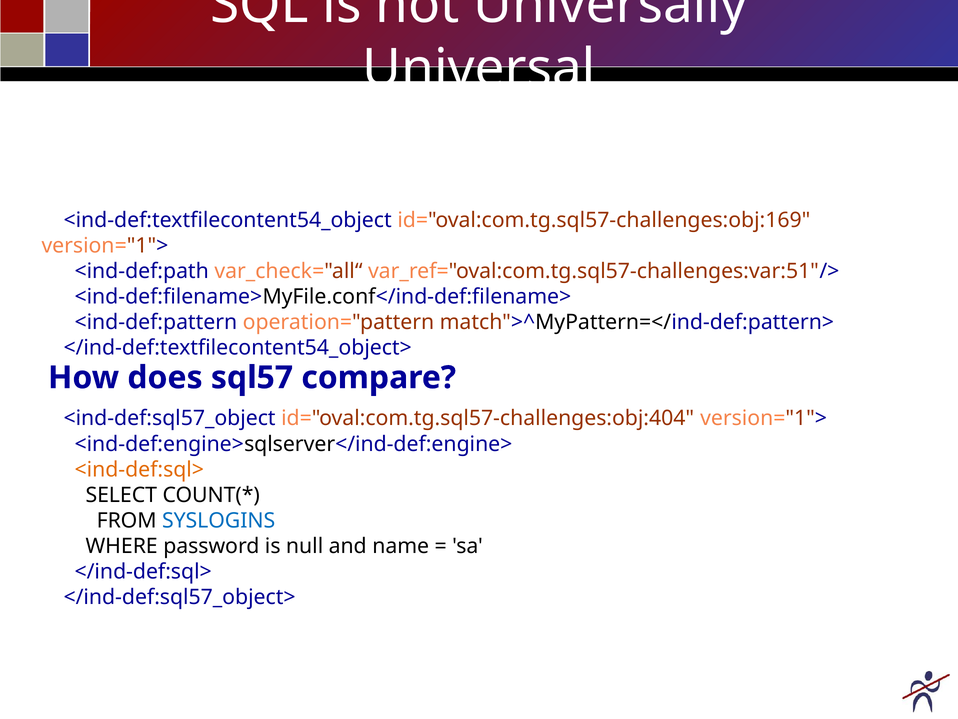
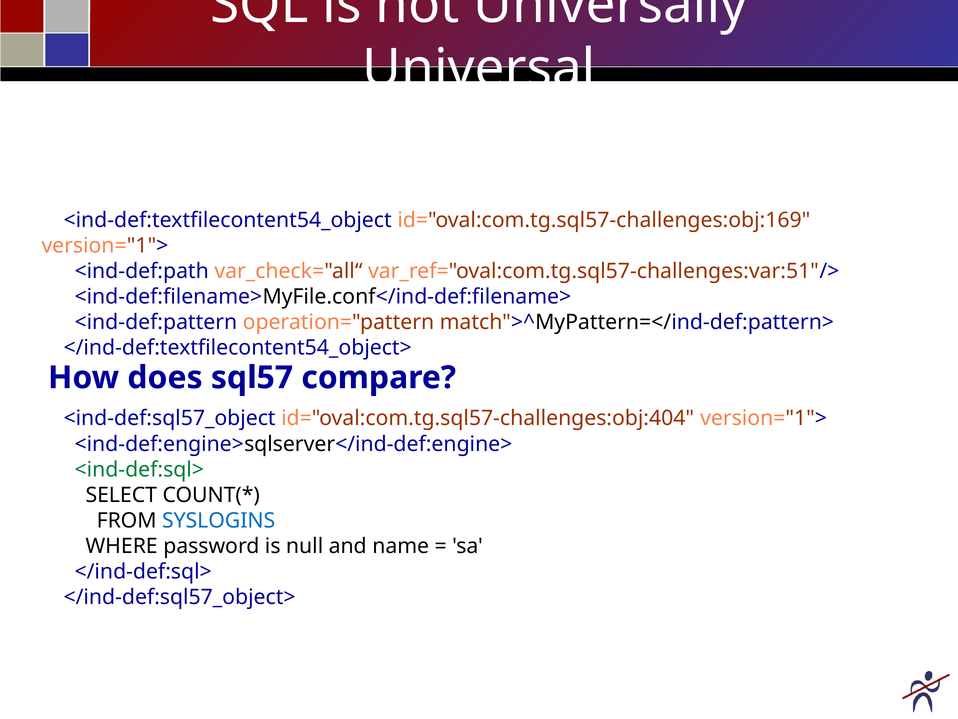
<ind-def:sql> colour: orange -> green (139, 469)
